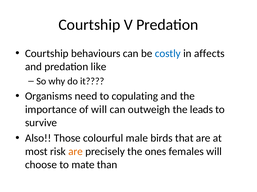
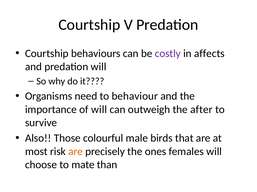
costly colour: blue -> purple (168, 54)
predation like: like -> will (99, 67)
copulating: copulating -> behaviour (135, 97)
leads: leads -> after (201, 110)
